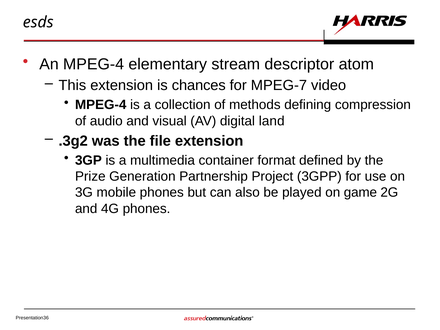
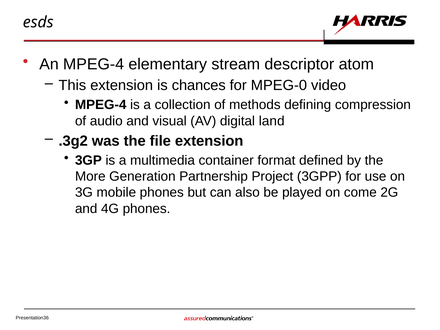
MPEG-7: MPEG-7 -> MPEG-0 (279, 85)
Prize: Prize -> More (90, 176)
game: game -> come (360, 193)
